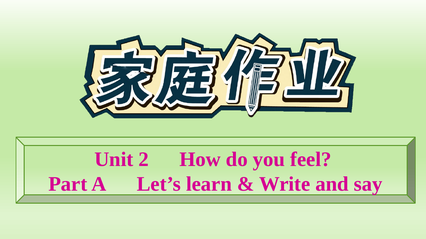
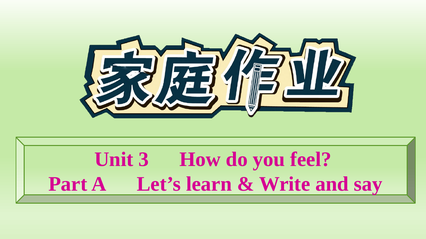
2: 2 -> 3 (144, 160)
